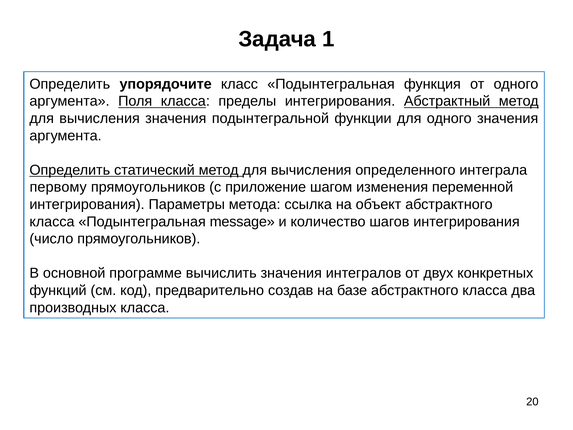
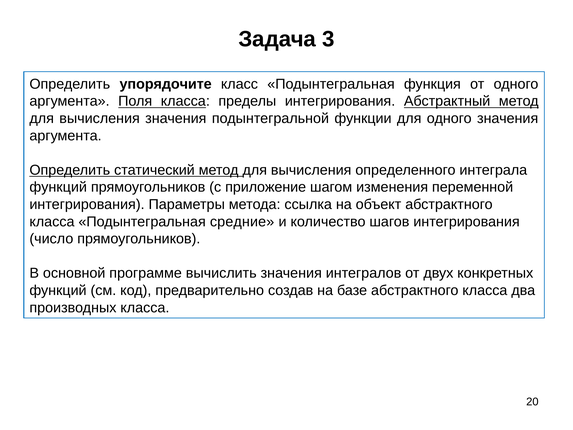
1: 1 -> 3 (328, 39)
первому: первому -> функций (58, 187)
message: message -> средние (242, 222)
